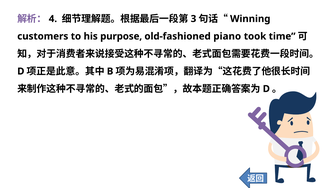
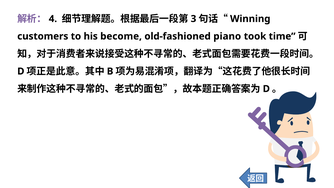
purpose: purpose -> become (121, 36)
